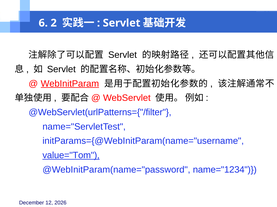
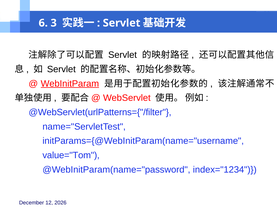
2: 2 -> 3 (54, 23)
value="Tom underline: present -> none (71, 156)
name="1234: name="1234 -> index="1234 (225, 170)
